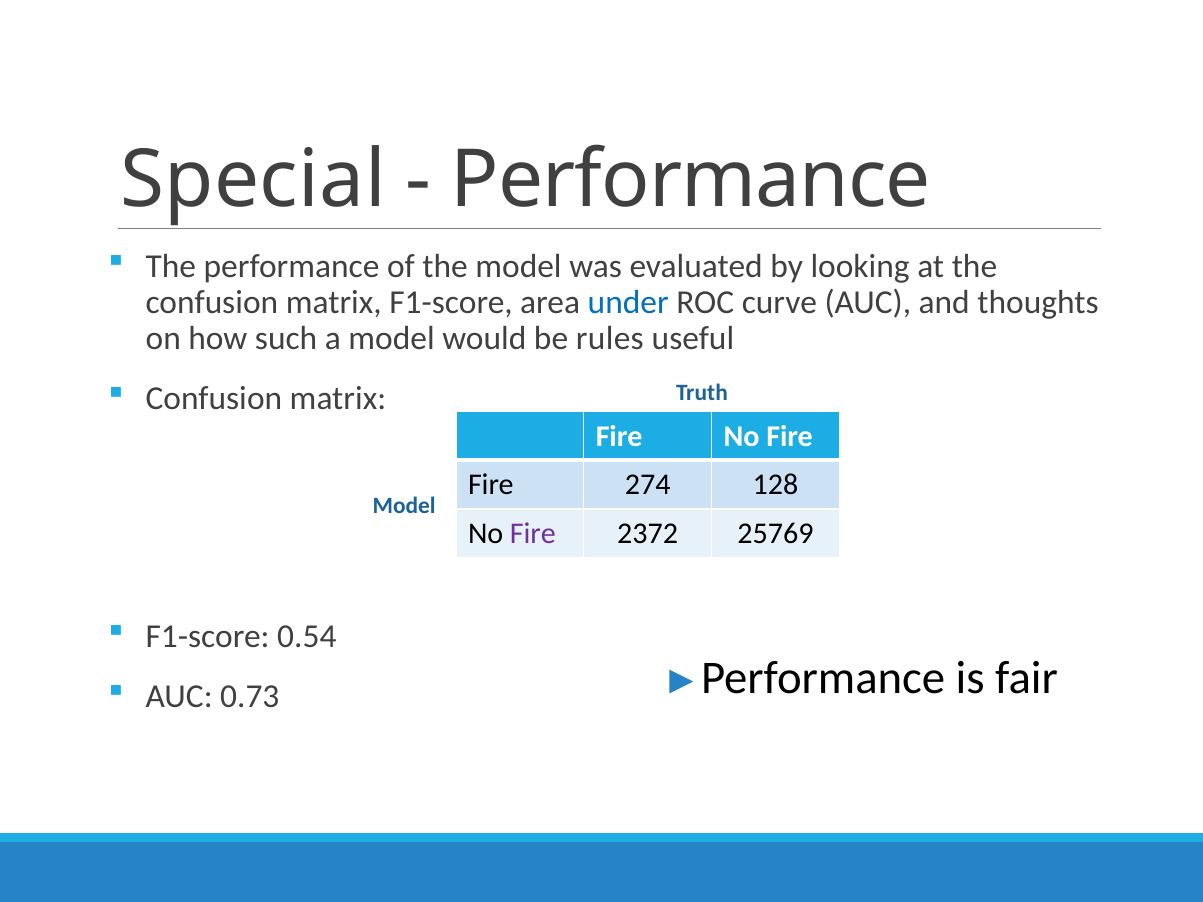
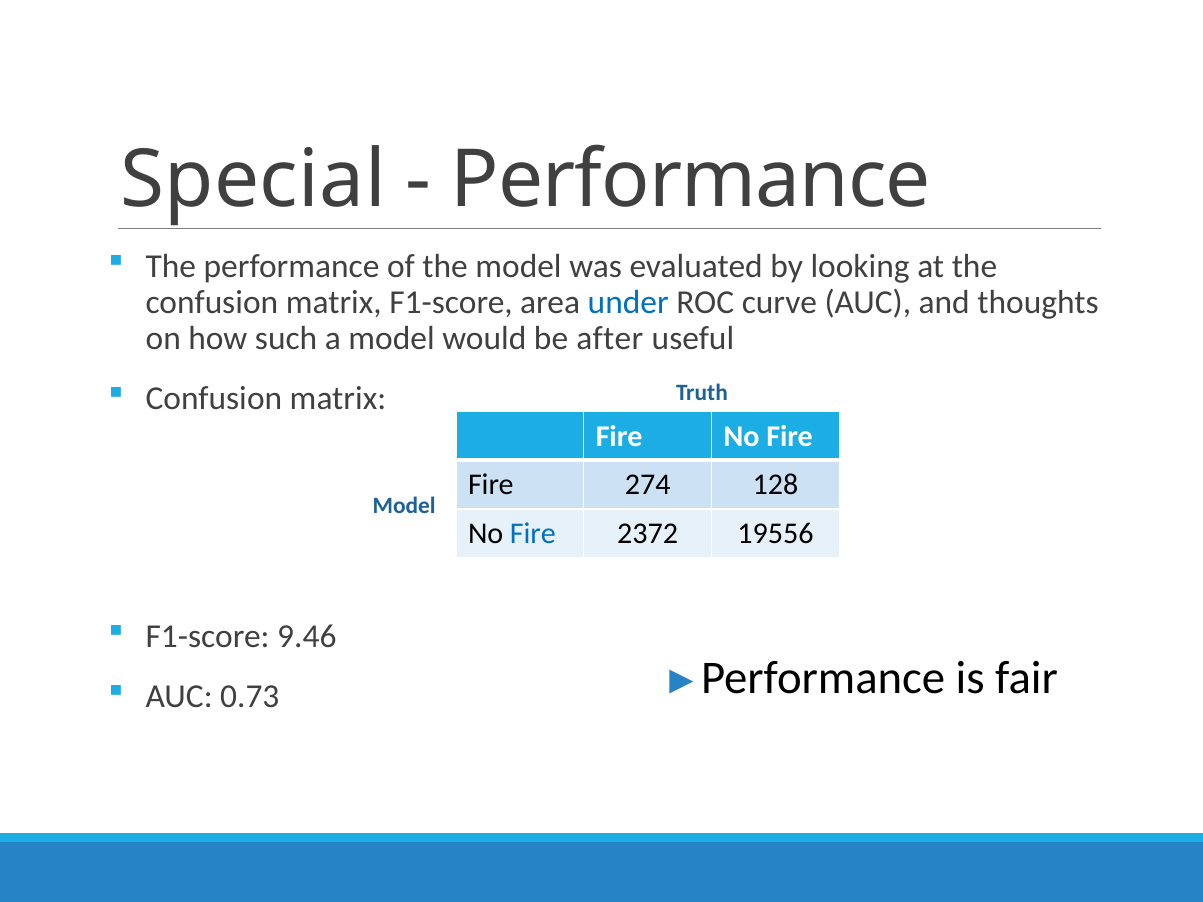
rules: rules -> after (610, 339)
Fire colour: purple -> blue (533, 534)
25769: 25769 -> 19556 (775, 534)
0.54: 0.54 -> 9.46 (307, 637)
